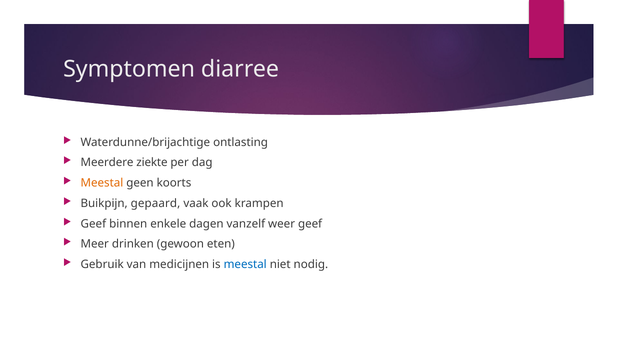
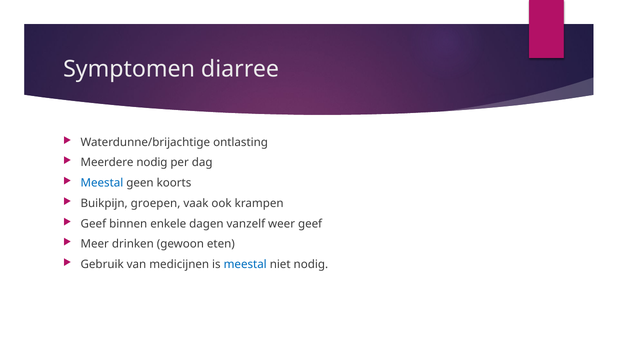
Meerdere ziekte: ziekte -> nodig (152, 162)
Meestal colour: orange -> blue (102, 183)
gepaard: gepaard -> groepen (156, 203)
